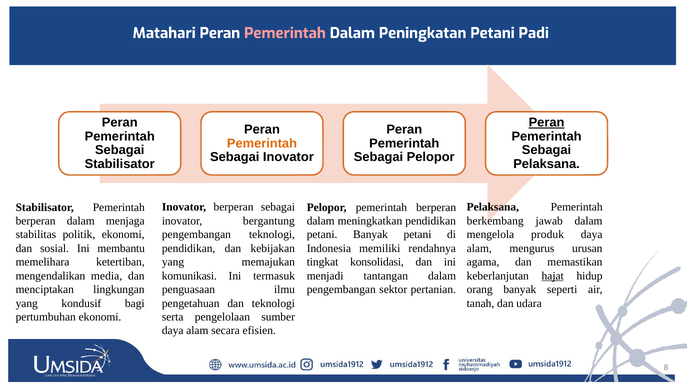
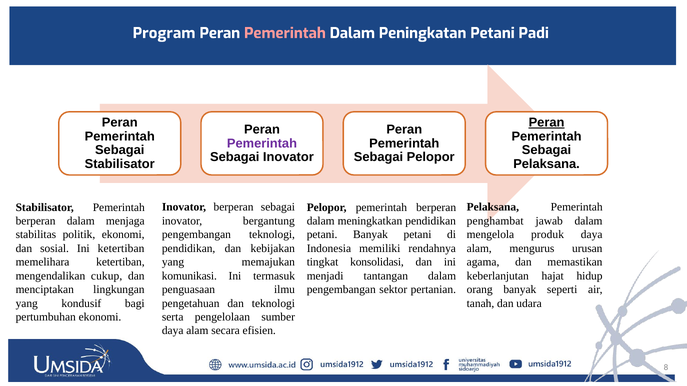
Matahari: Matahari -> Program (164, 33)
Pemerintah colour: orange -> purple (262, 143)
berkembang: berkembang -> penghambat (495, 221)
Ini membantu: membantu -> ketertiban (121, 249)
media: media -> cukup (107, 276)
hajat underline: present -> none (553, 276)
